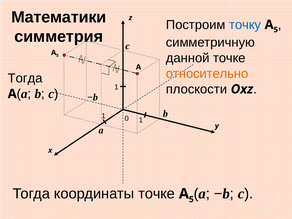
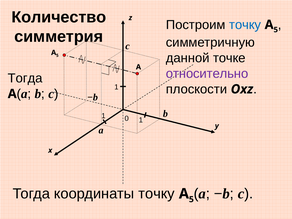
Математики: Математики -> Количество (59, 17)
относительно colour: orange -> purple (207, 74)
координаты точке: точке -> точку (156, 194)
